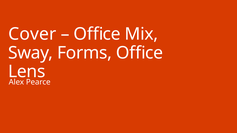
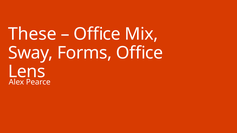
Cover: Cover -> These (32, 34)
